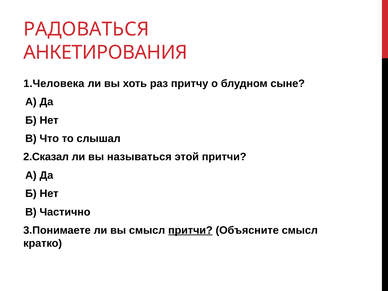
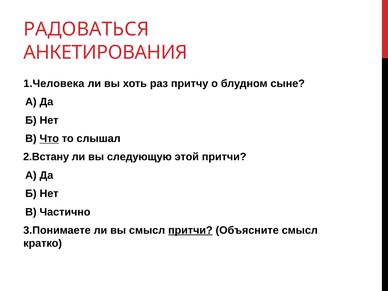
Что underline: none -> present (49, 139)
2.Сказал: 2.Сказал -> 2.Встану (46, 157)
называться: называться -> следующую (139, 157)
